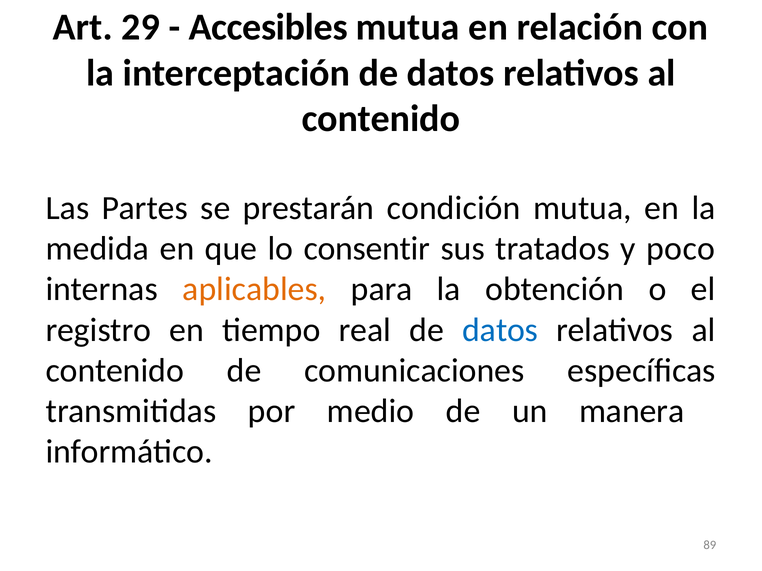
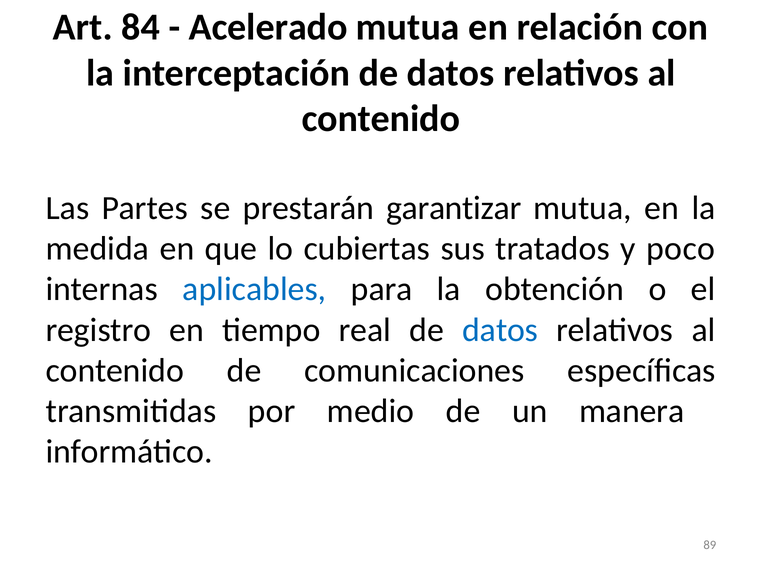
29: 29 -> 84 (141, 27)
Accesibles: Accesibles -> Acelerado (268, 27)
condición: condición -> garantizar (454, 208)
consentir: consentir -> cubiertas (367, 249)
aplicables colour: orange -> blue (254, 290)
